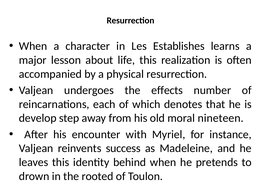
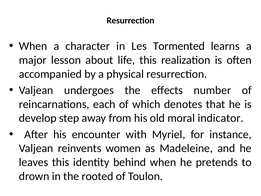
Establishes: Establishes -> Tormented (179, 46)
nineteen: nineteen -> indicator (221, 118)
success: success -> women (123, 148)
